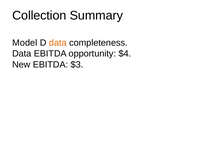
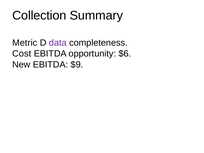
Model: Model -> Metric (25, 43)
data colour: orange -> purple (58, 43)
Data: Data -> Cost (22, 54)
$4: $4 -> $6 (125, 54)
$3: $3 -> $9 (77, 65)
